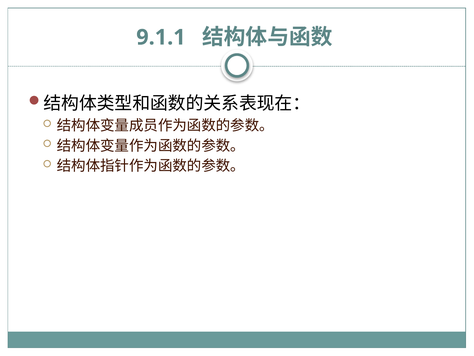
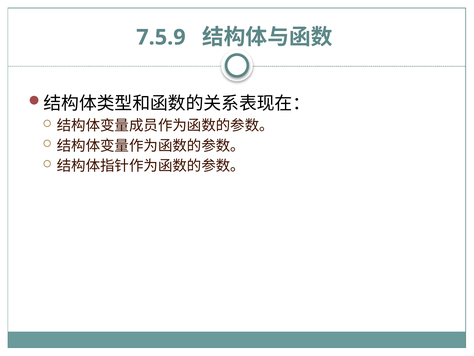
9.1.1: 9.1.1 -> 7.5.9 (161, 37)
